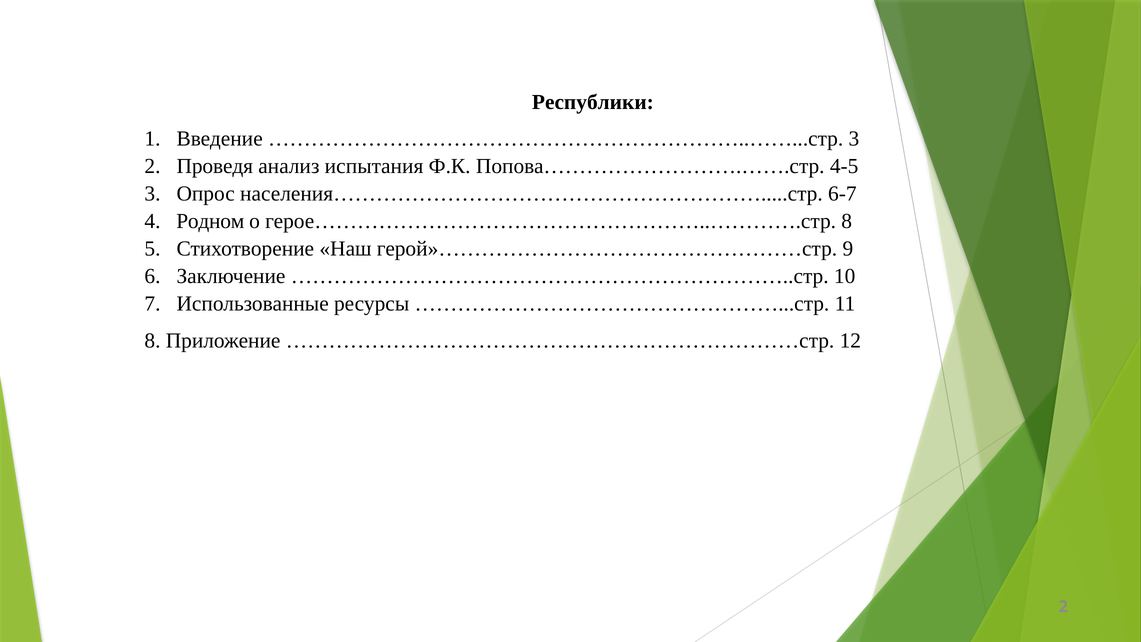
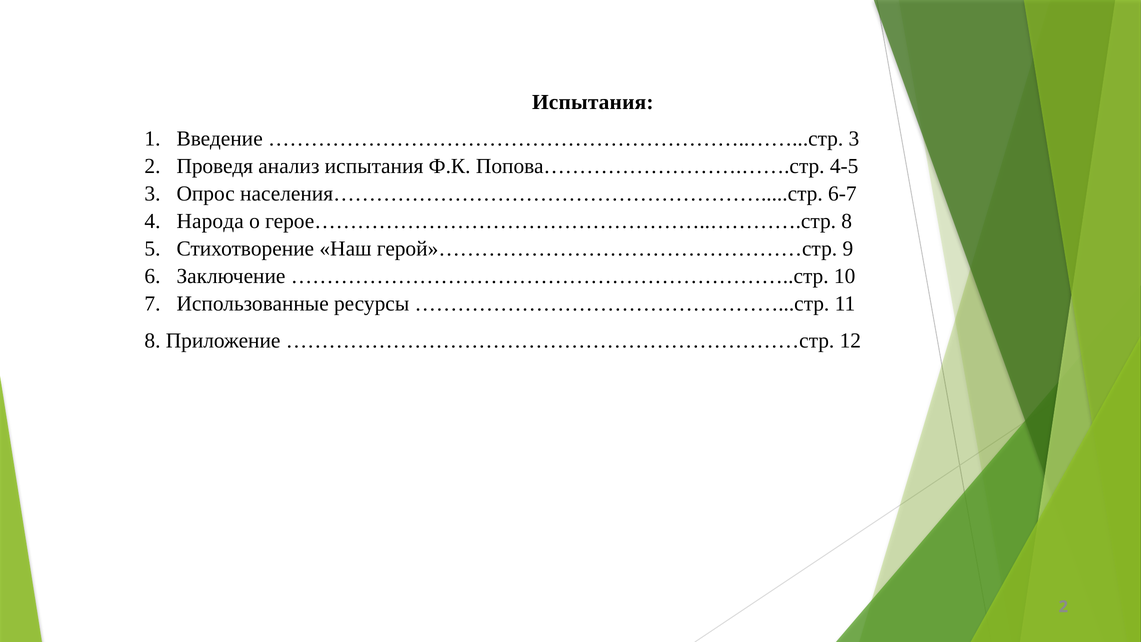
Республики: Республики -> Испытания (593, 102)
Родном: Родном -> Народа (210, 221)
